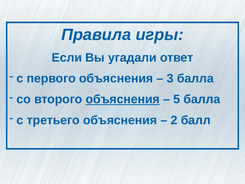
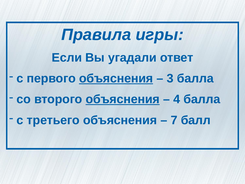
объяснения underline: none -> present (116, 78)
5: 5 -> 4 (177, 99)
2: 2 -> 7 (174, 120)
